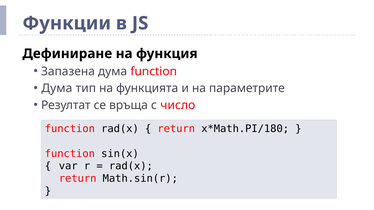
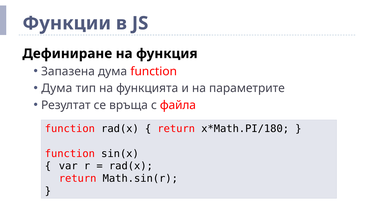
число: число -> файла (178, 105)
